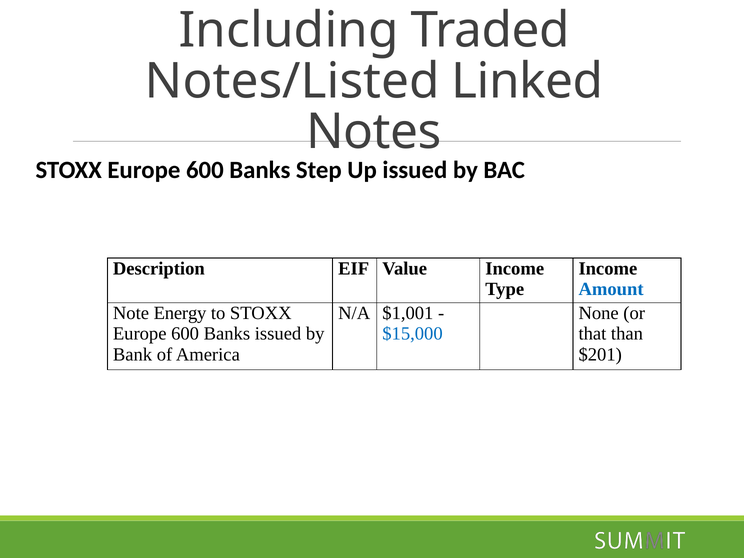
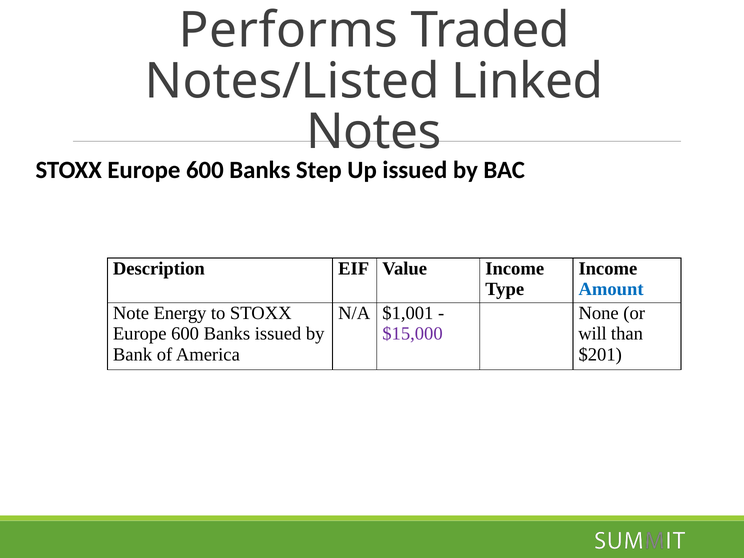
Including: Including -> Performs (288, 31)
$15,000 colour: blue -> purple (413, 334)
that: that -> will (593, 334)
